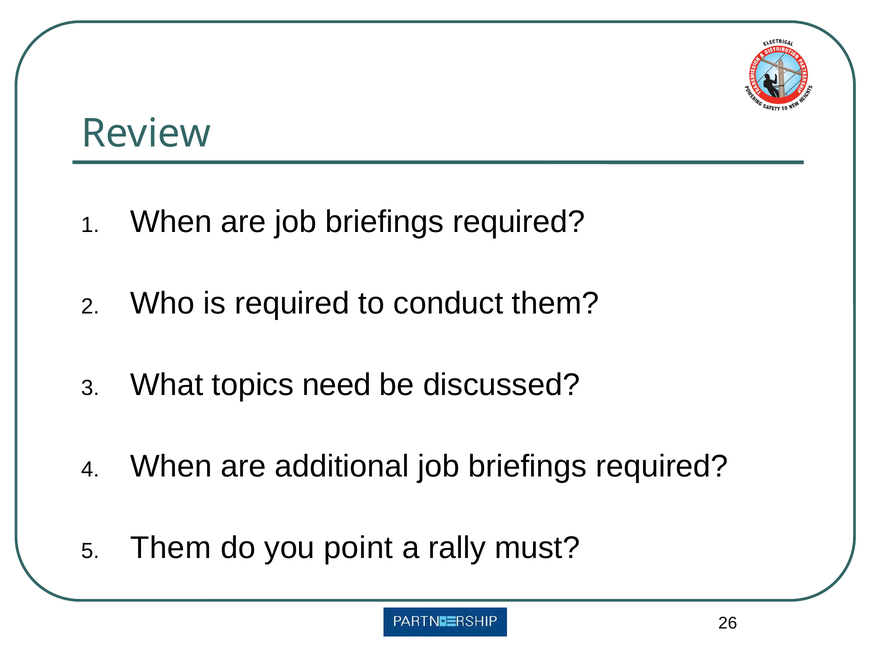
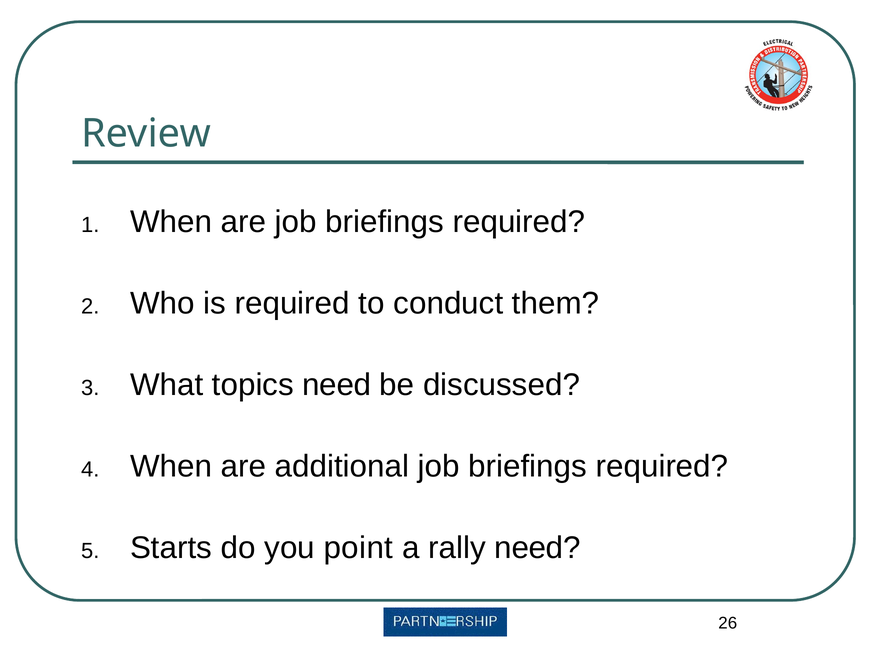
Them: Them -> Starts (171, 548)
rally must: must -> need (537, 548)
